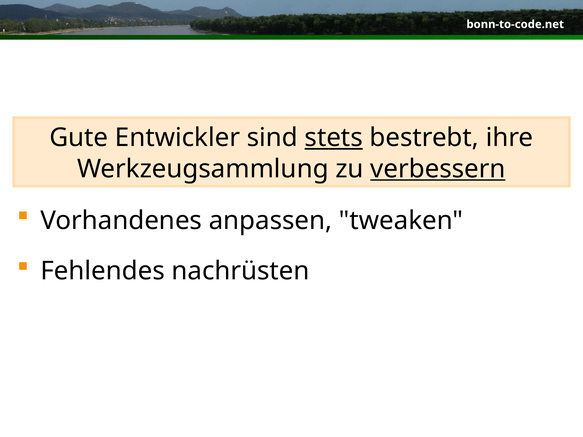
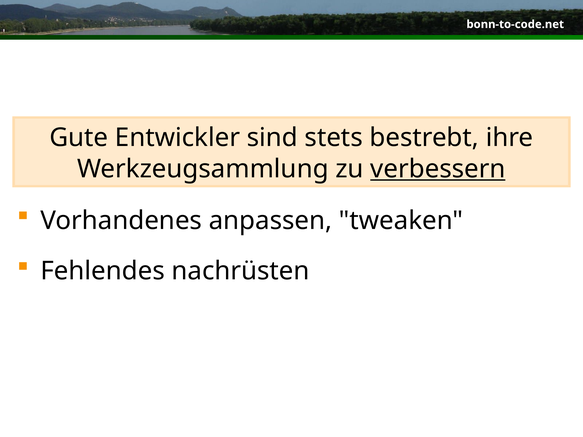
stets underline: present -> none (334, 138)
